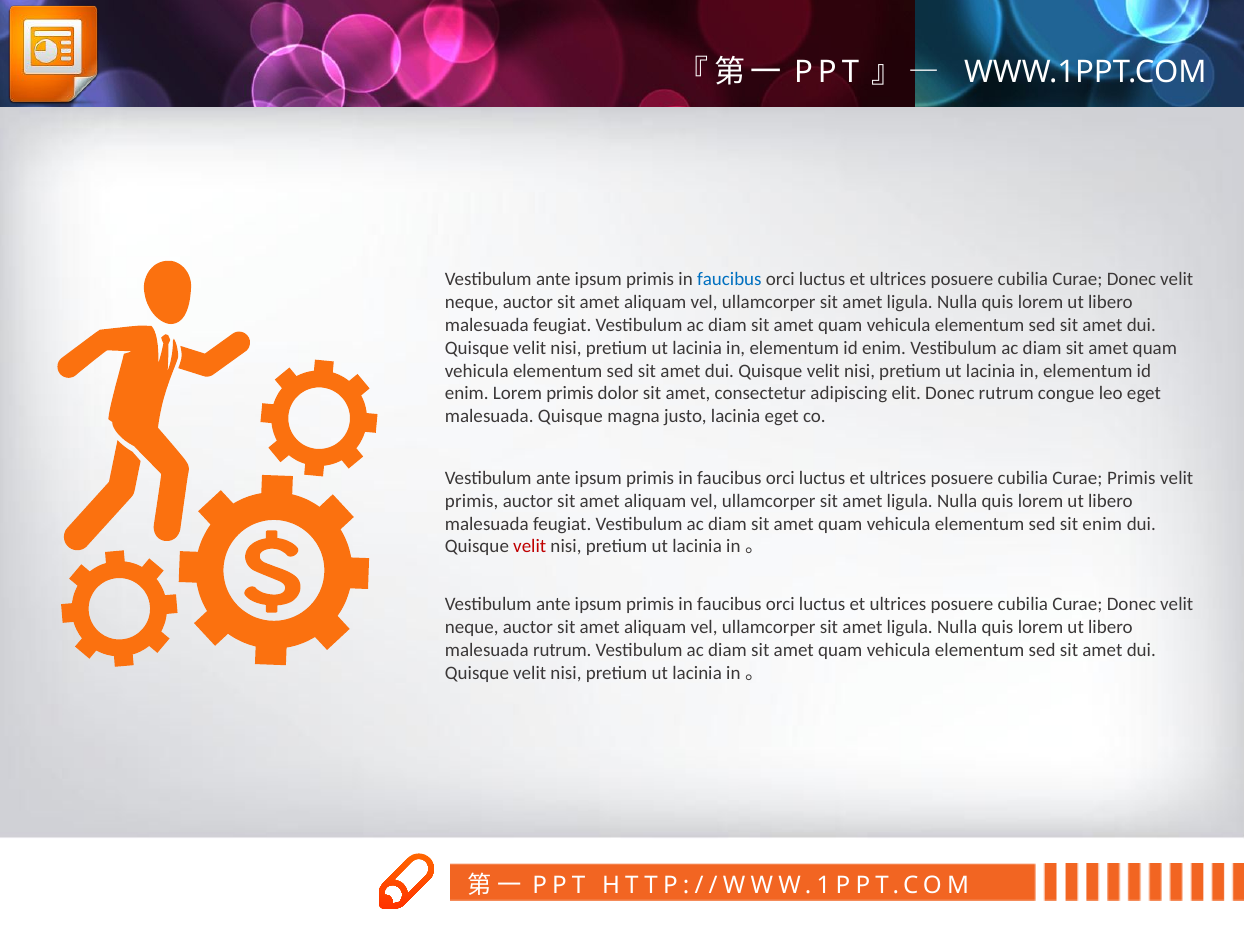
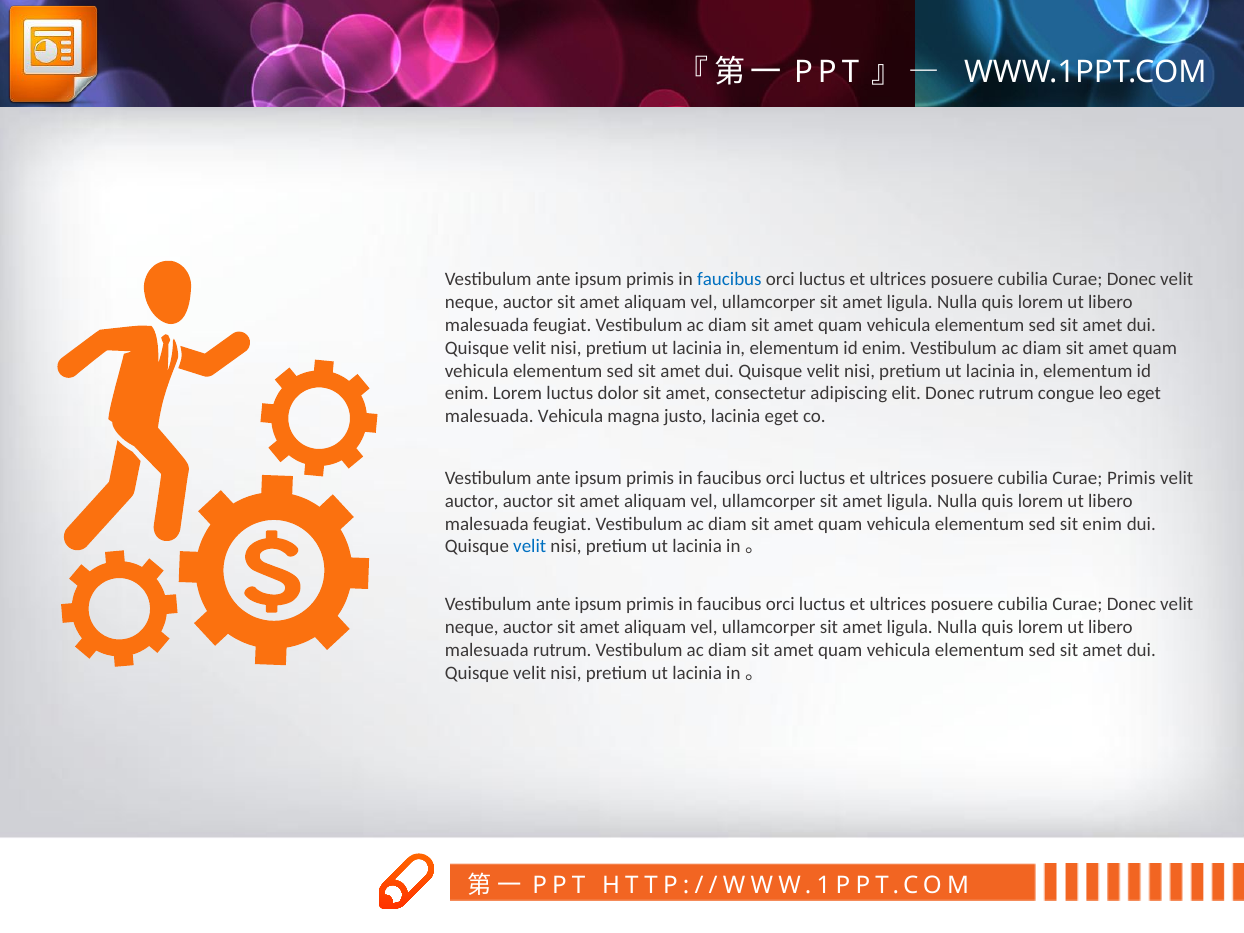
Lorem primis: primis -> luctus (570, 394)
malesuada Quisque: Quisque -> Vehicula (571, 417)
primis: primis -> auctor (472, 501)
velit colour: red -> blue (530, 547)
